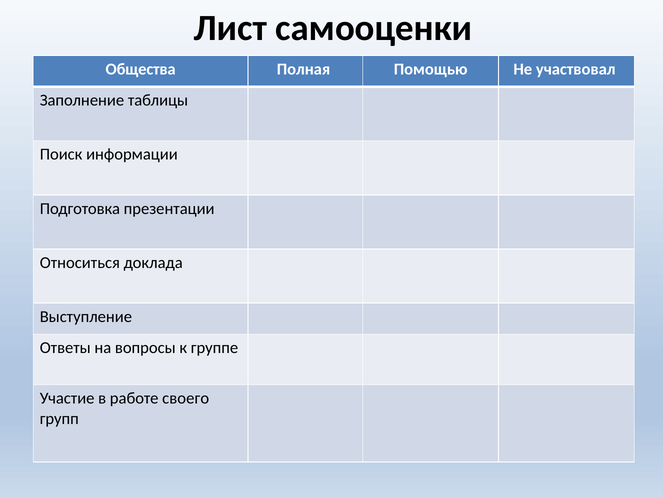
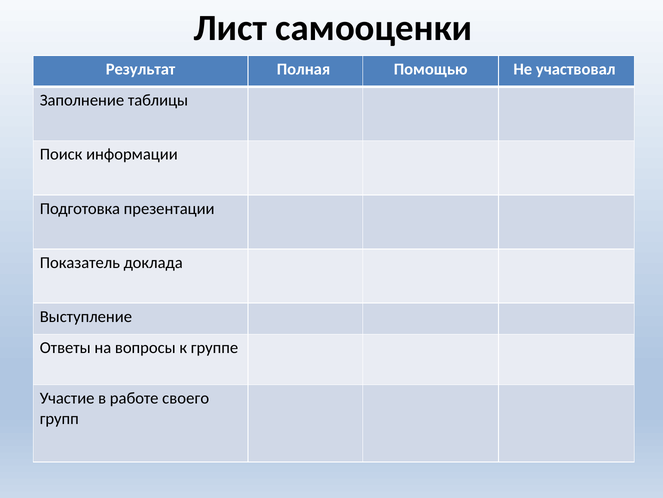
Общества: Общества -> Результат (141, 69)
Относиться: Относиться -> Показатель (80, 262)
